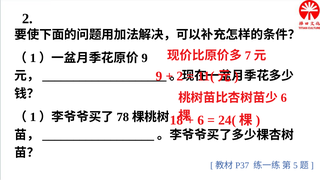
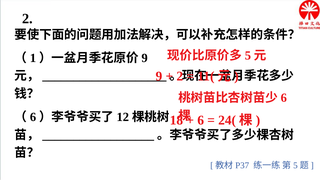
7: 7 -> 5 (248, 56)
1: 1 -> 6 (33, 117)
78: 78 -> 12 (123, 117)
